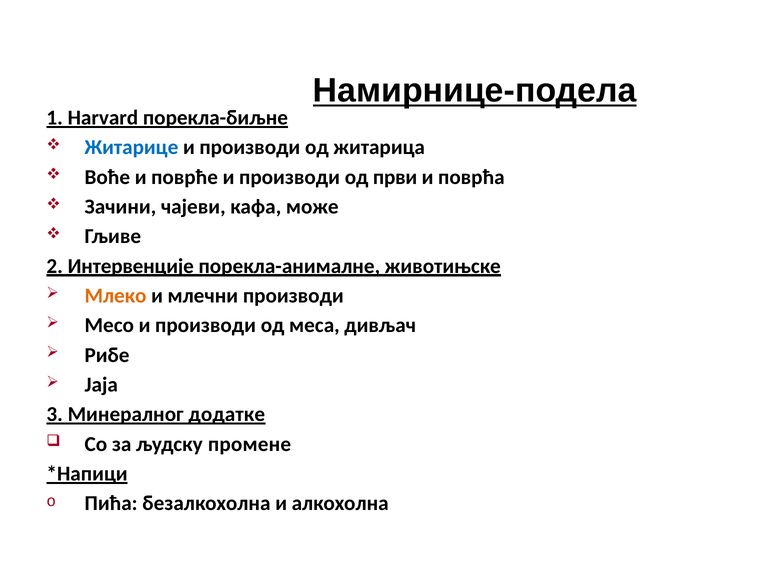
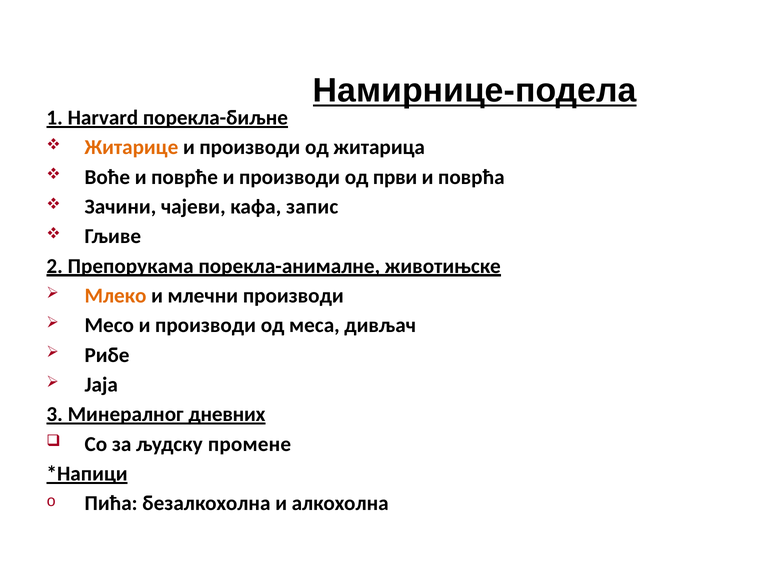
Житарице colour: blue -> orange (131, 147)
може: може -> запис (312, 207)
Интервенције: Интервенције -> Препорукама (131, 266)
додатке: додатке -> дневних (227, 414)
